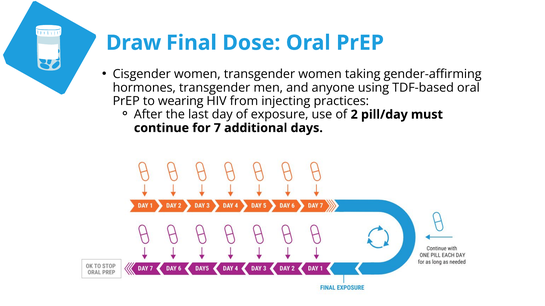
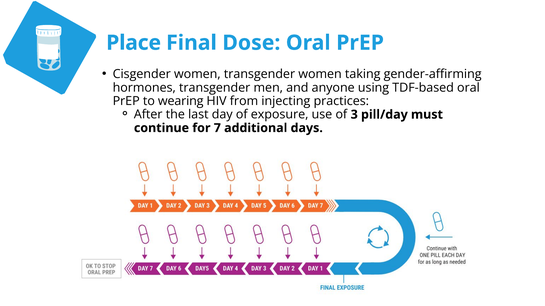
Draw: Draw -> Place (134, 43)
2: 2 -> 3 (354, 115)
